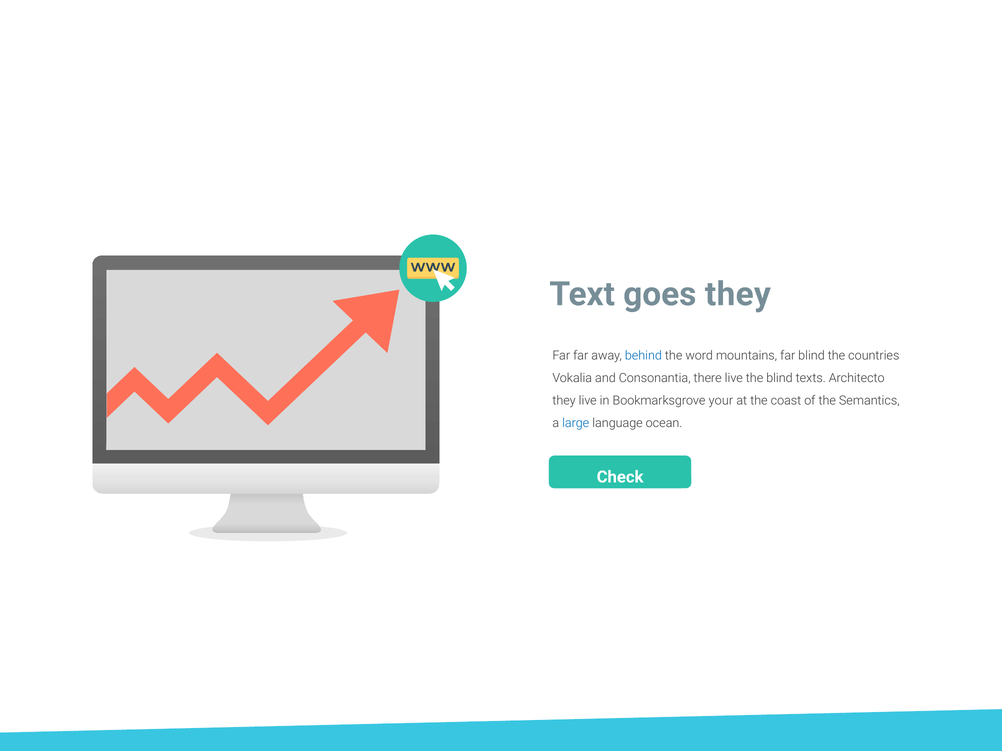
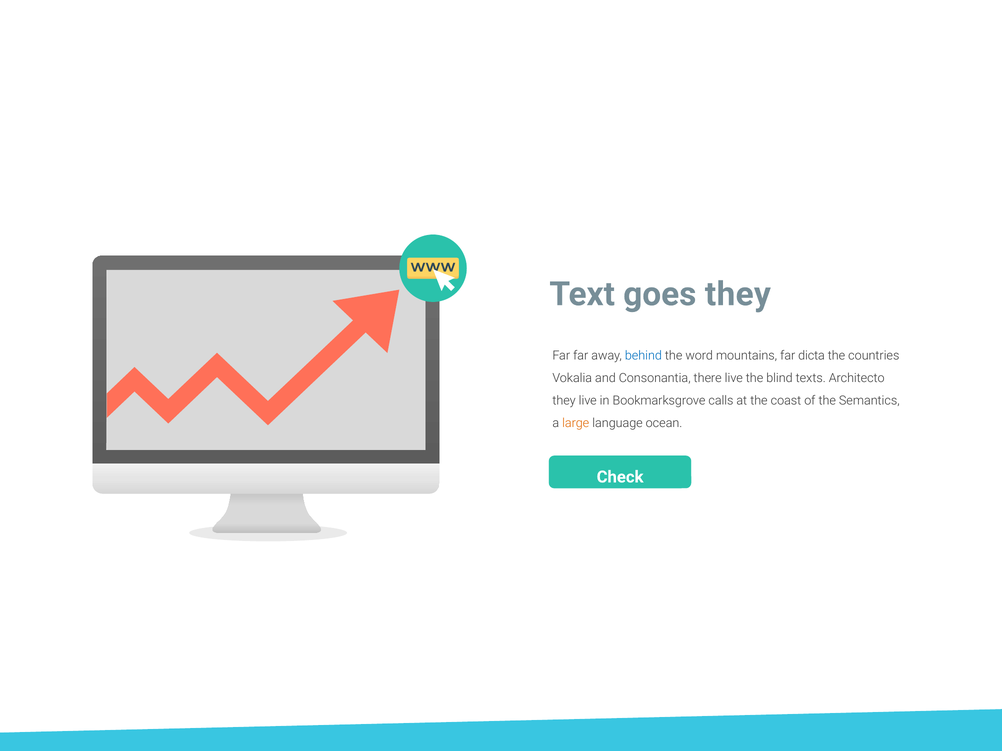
far blind: blind -> dicta (812, 356)
your: your -> calls (721, 401)
large colour: blue -> orange (576, 424)
